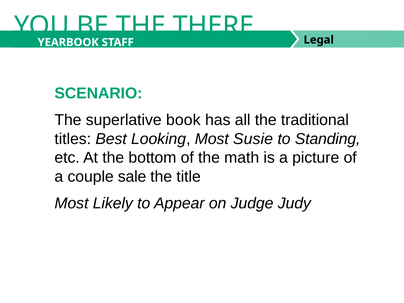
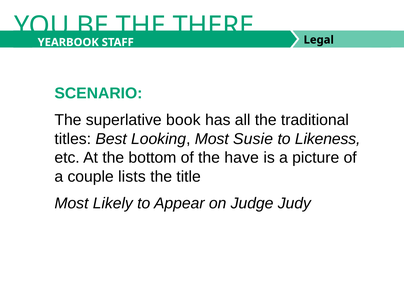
Standing: Standing -> Likeness (328, 139)
math: math -> have (242, 158)
sale: sale -> lists (132, 177)
